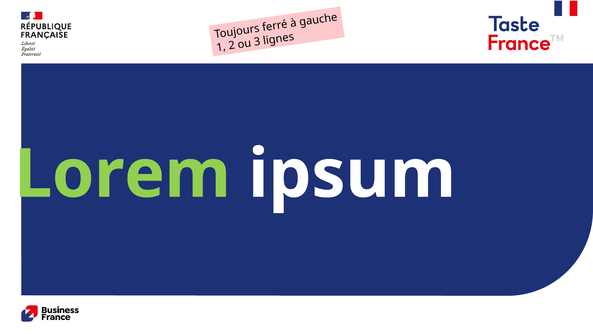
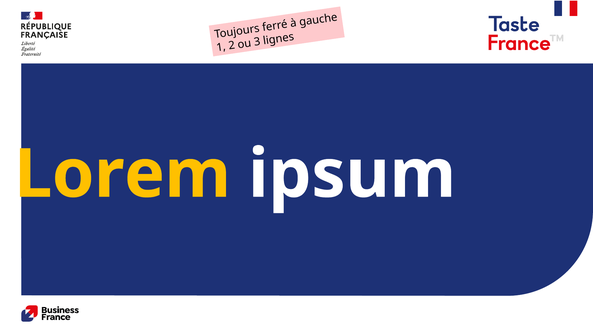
Lorem colour: light green -> yellow (122, 174)
